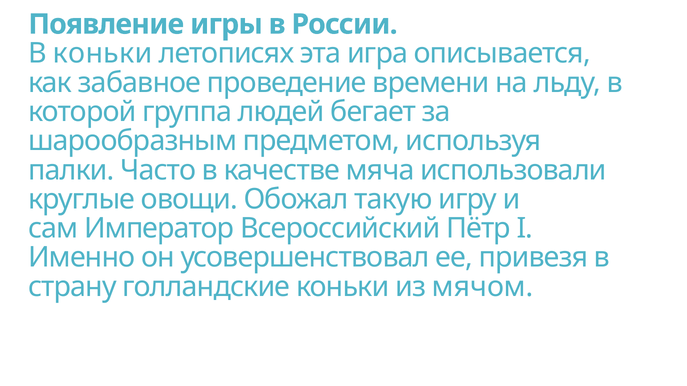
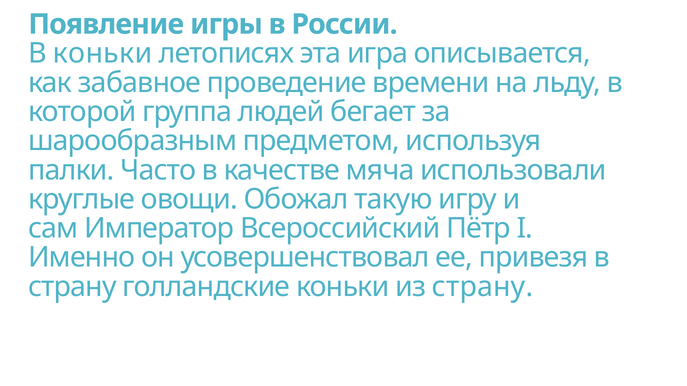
из мячом: мячом -> страну (483, 287)
